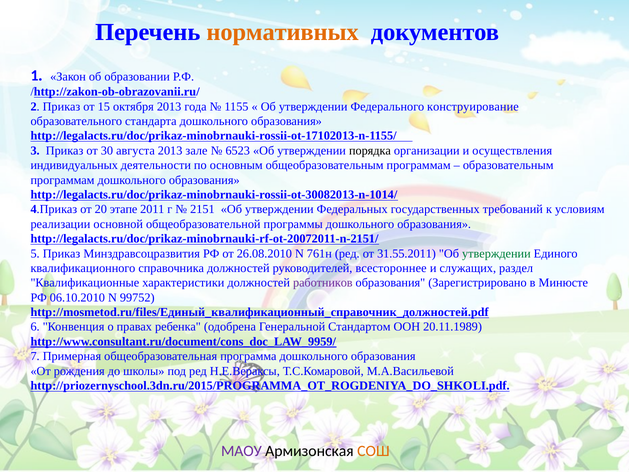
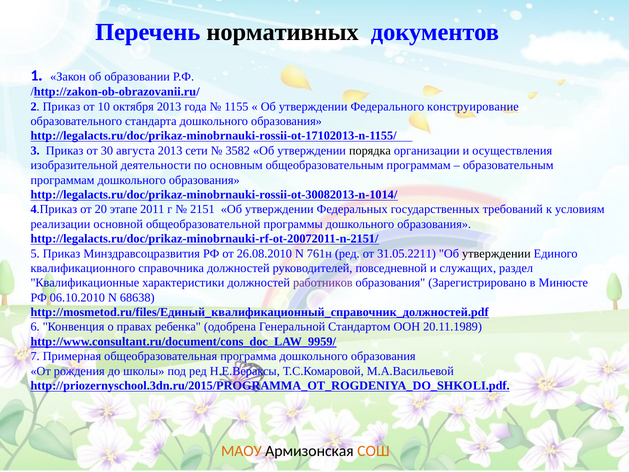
нормативных colour: orange -> black (283, 32)
15: 15 -> 10 (104, 107)
зале: зале -> сети (197, 151)
6523: 6523 -> 3582 (238, 151)
индивидуальных: индивидуальных -> изобразительной (74, 165)
31.55.2011: 31.55.2011 -> 31.05.2211 (407, 253)
утверждении colour: green -> black (496, 253)
всестороннее: всестороннее -> повседневной (391, 268)
99752: 99752 -> 68638 (137, 297)
МАОУ colour: purple -> orange (241, 451)
